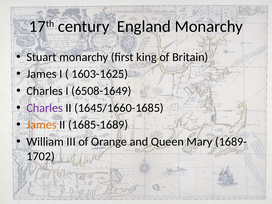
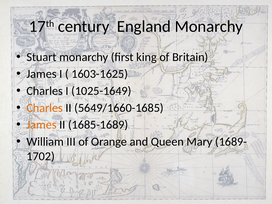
6508-1649: 6508-1649 -> 1025-1649 (101, 91)
Charles colour: purple -> orange (45, 108)
1645/1660-1685: 1645/1660-1685 -> 5649/1660-1685 (119, 108)
